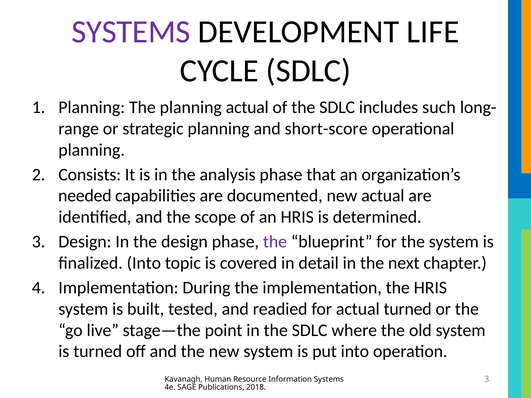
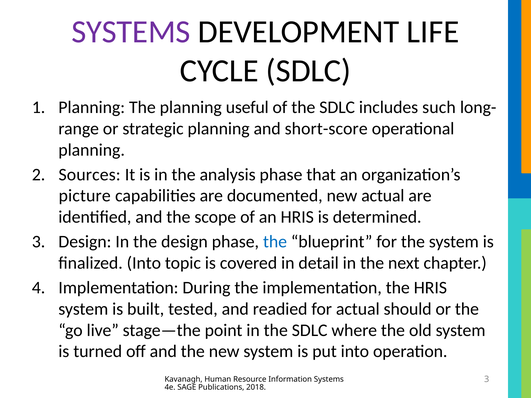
planning actual: actual -> useful (247, 107)
Consists: Consists -> Sources (90, 175)
needed: needed -> picture (85, 196)
the colour: purple -> blue (275, 242)
actual turned: turned -> should (408, 309)
